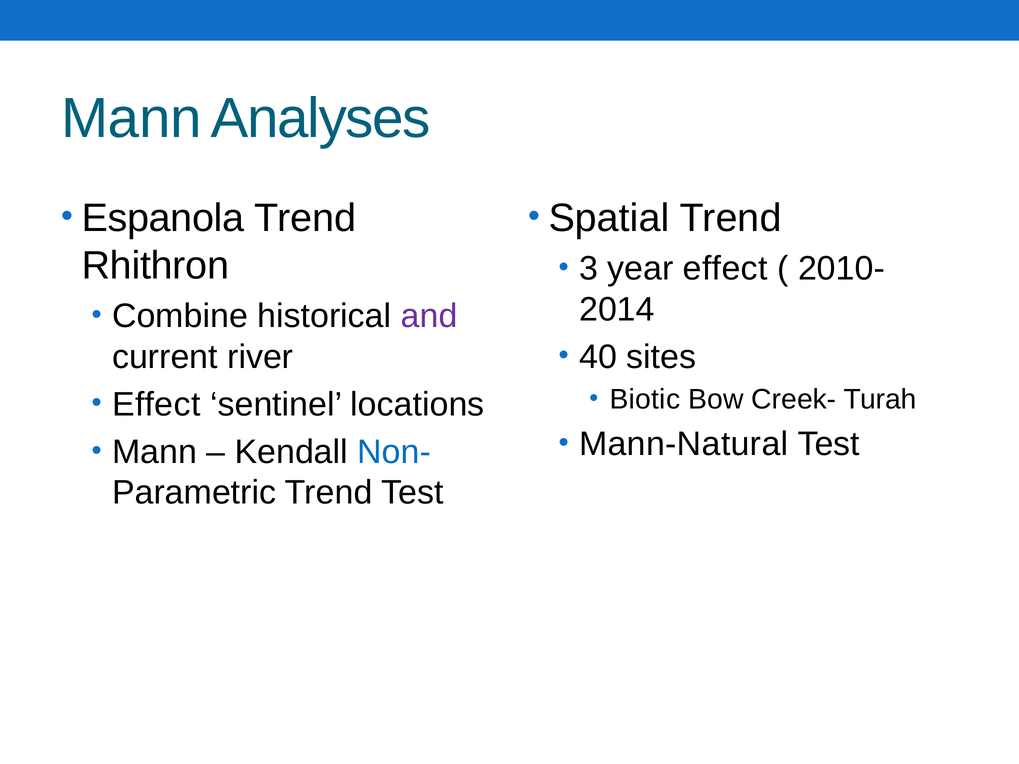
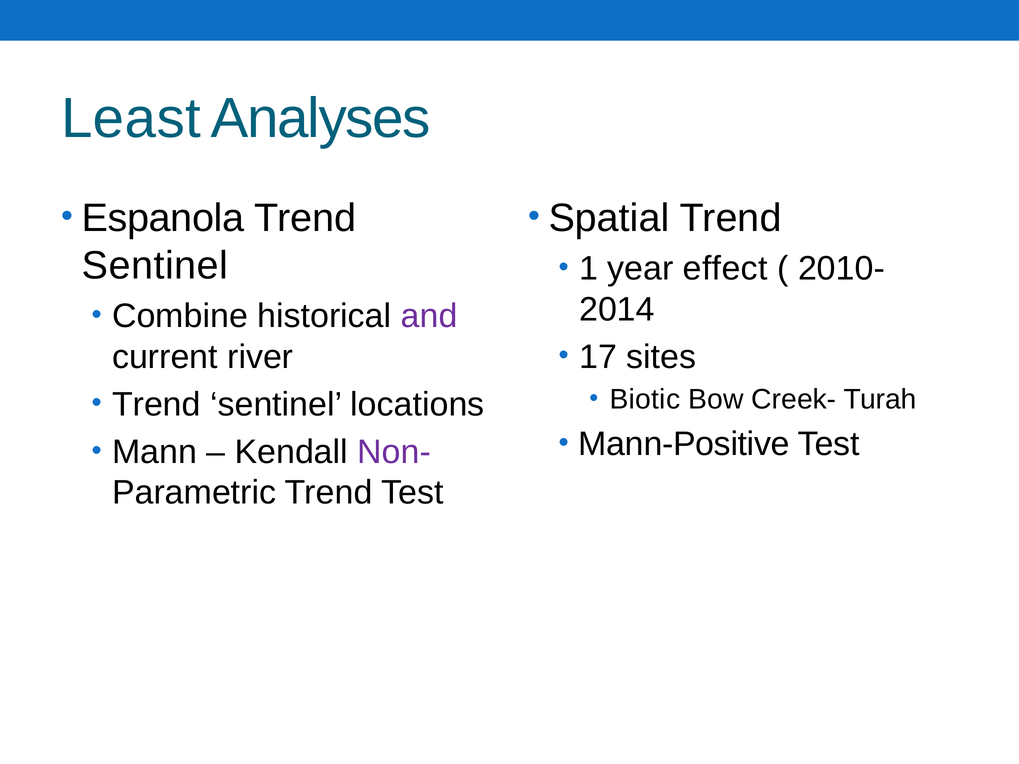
Mann: Mann -> Least (131, 119)
Rhithron: Rhithron -> Sentinel (155, 266)
3: 3 -> 1 (589, 269)
40: 40 -> 17 (598, 357)
Effect: Effect -> Trend (156, 405)
Mann-Natural: Mann-Natural -> Mann-Positive (684, 444)
Non- colour: blue -> purple (394, 452)
